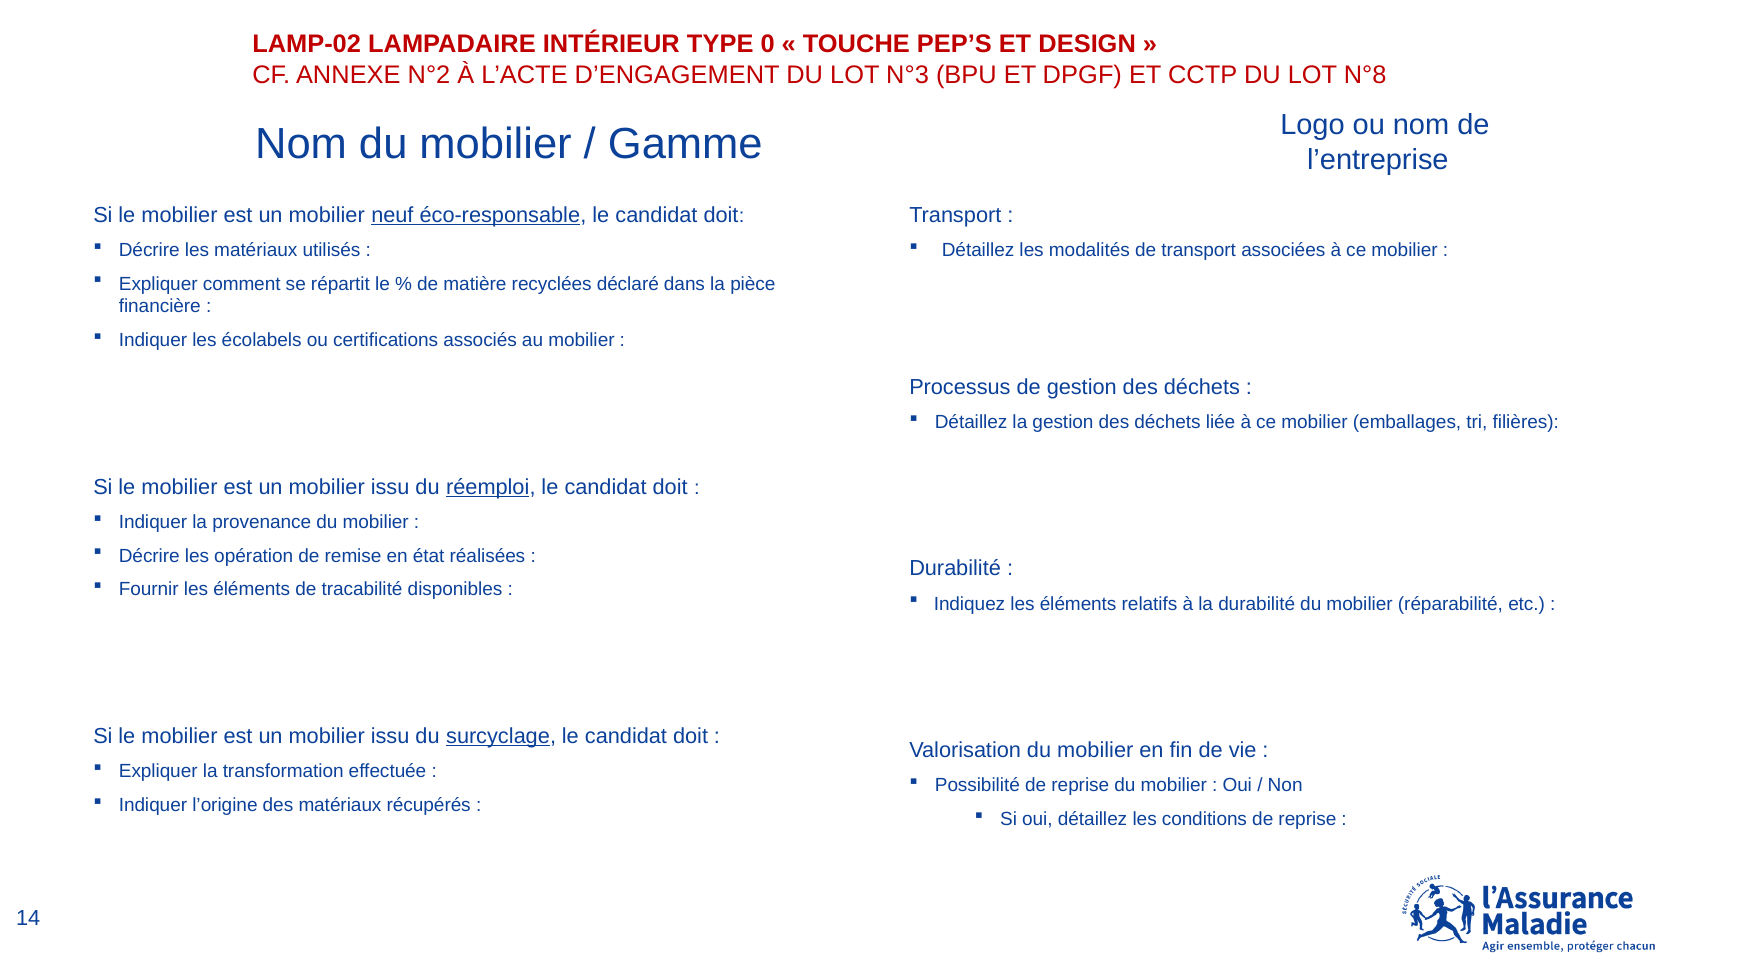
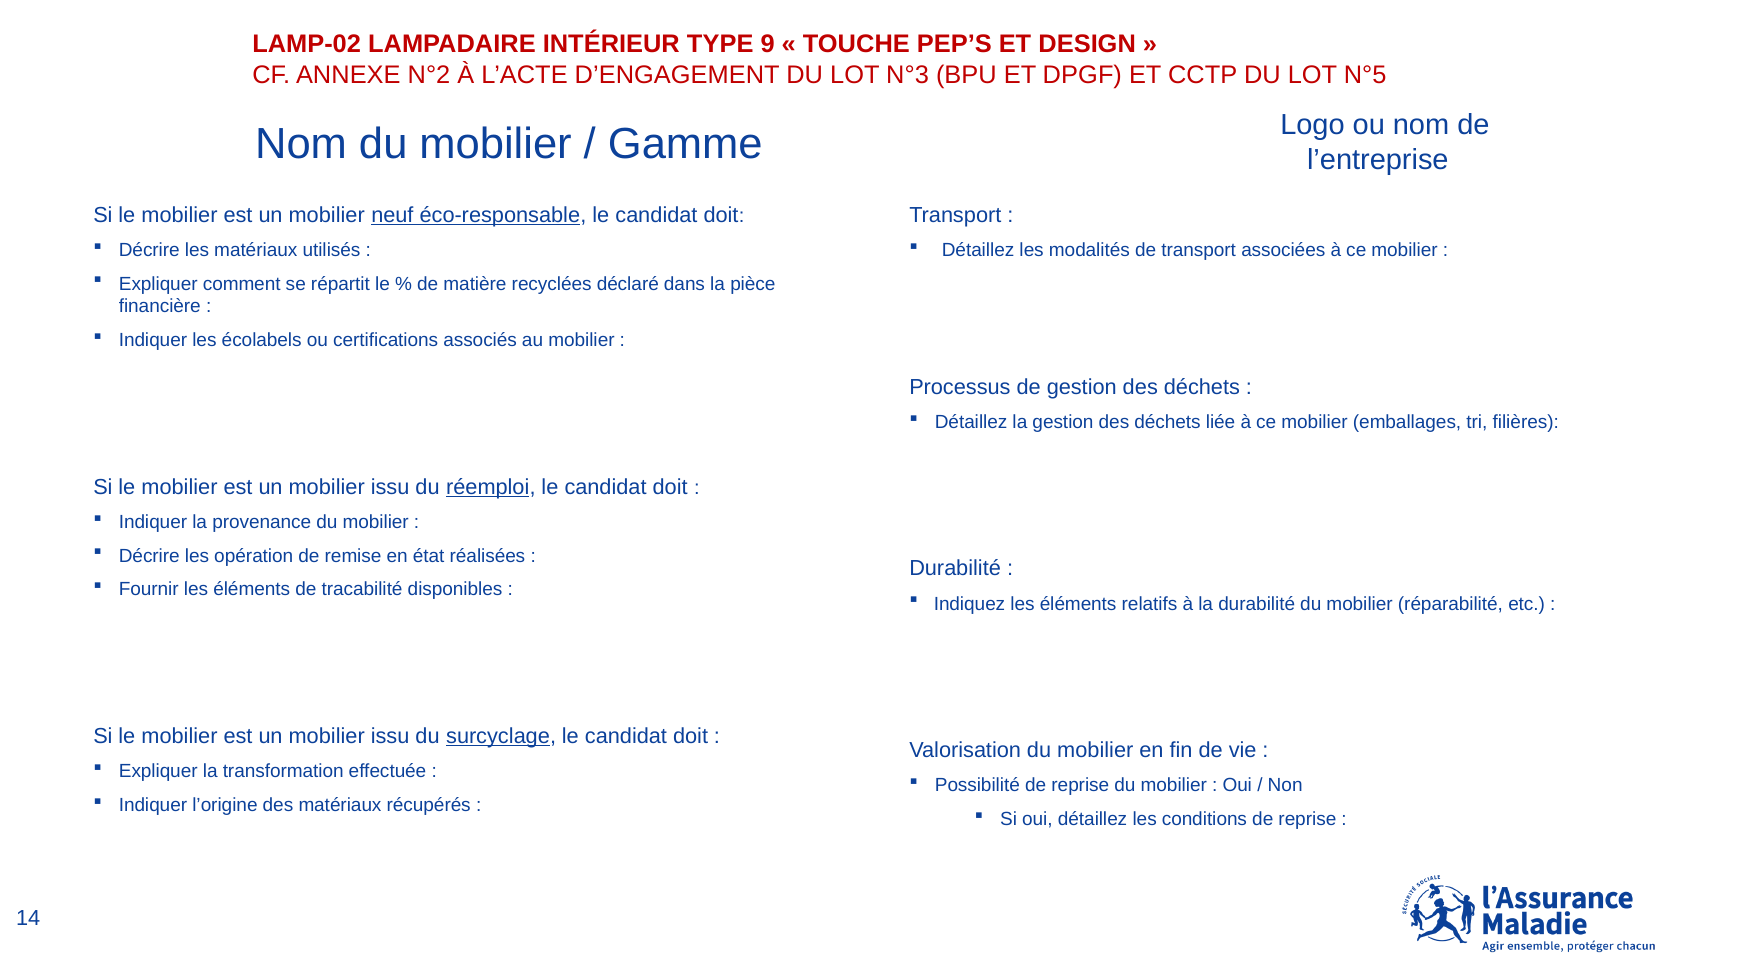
0: 0 -> 9 (768, 44)
N°8: N°8 -> N°5 (1365, 75)
